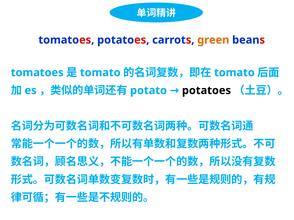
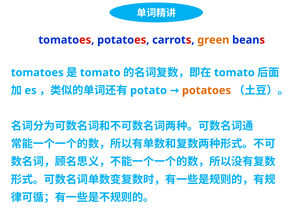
potatoes colour: black -> orange (206, 91)
